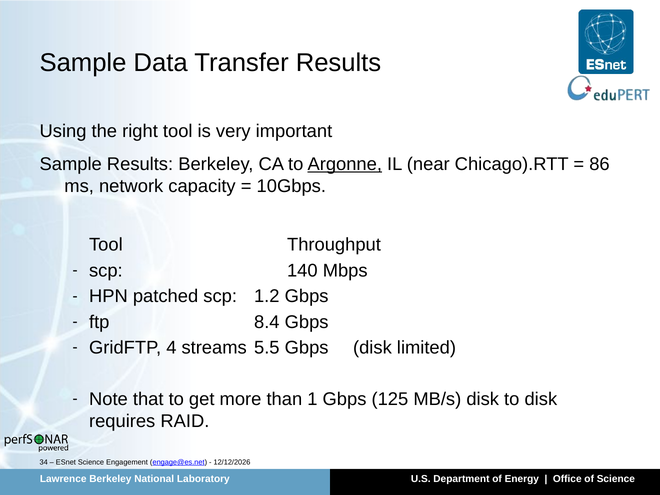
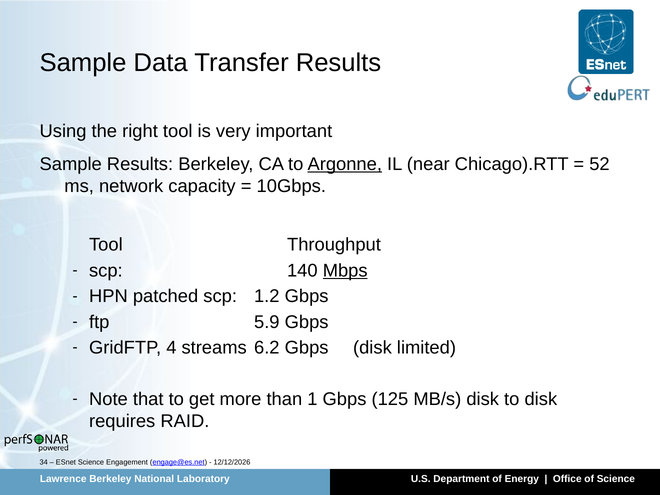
86: 86 -> 52 (599, 164)
Mbps underline: none -> present (345, 271)
8.4: 8.4 -> 5.9 (267, 322)
5.5: 5.5 -> 6.2 (267, 348)
